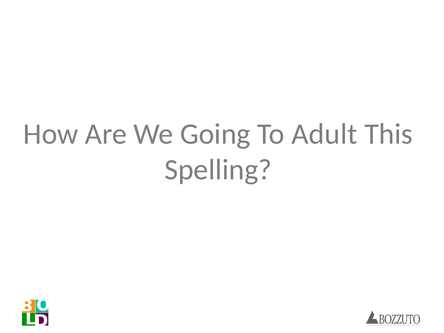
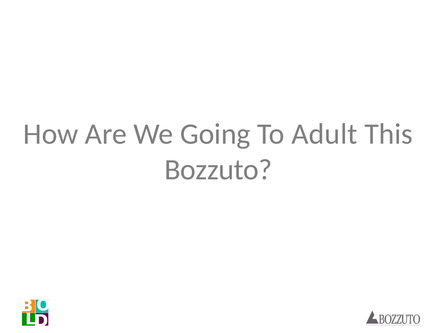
Spelling: Spelling -> Bozzuto (218, 170)
